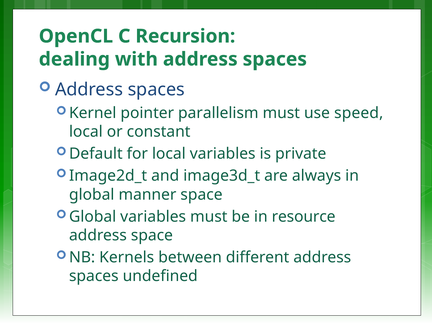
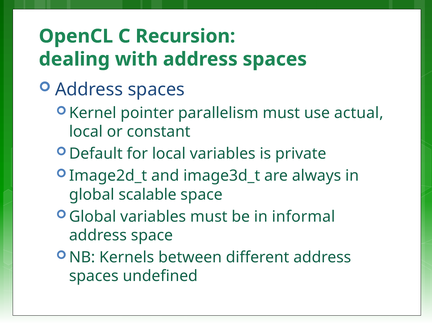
speed: speed -> actual (359, 113)
manner: manner -> scalable (148, 195)
resource: resource -> informal (303, 217)
